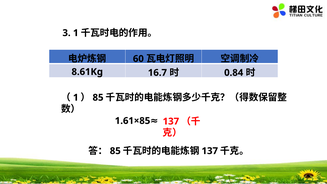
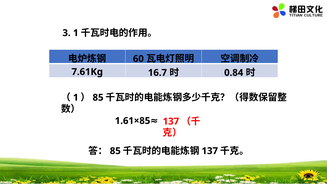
8.61Kg: 8.61Kg -> 7.61Kg (87, 72)
